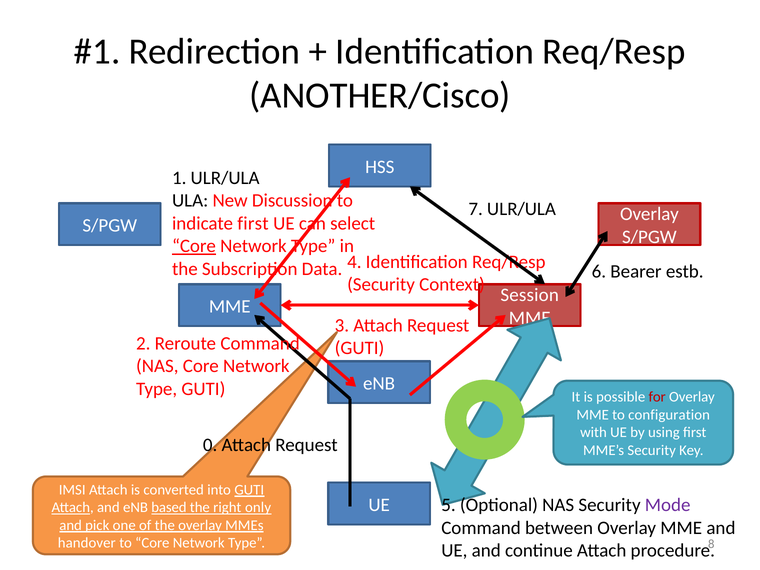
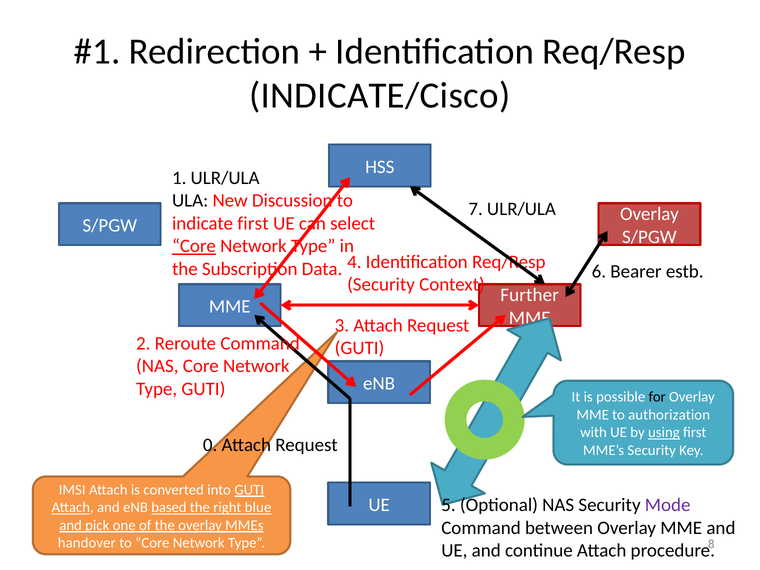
ANOTHER/Cisco: ANOTHER/Cisco -> INDICATE/Cisco (380, 96)
Session: Session -> Further (530, 295)
for colour: red -> black (657, 397)
configuration: configuration -> authorization (669, 415)
using underline: none -> present (664, 432)
only: only -> blue (258, 508)
